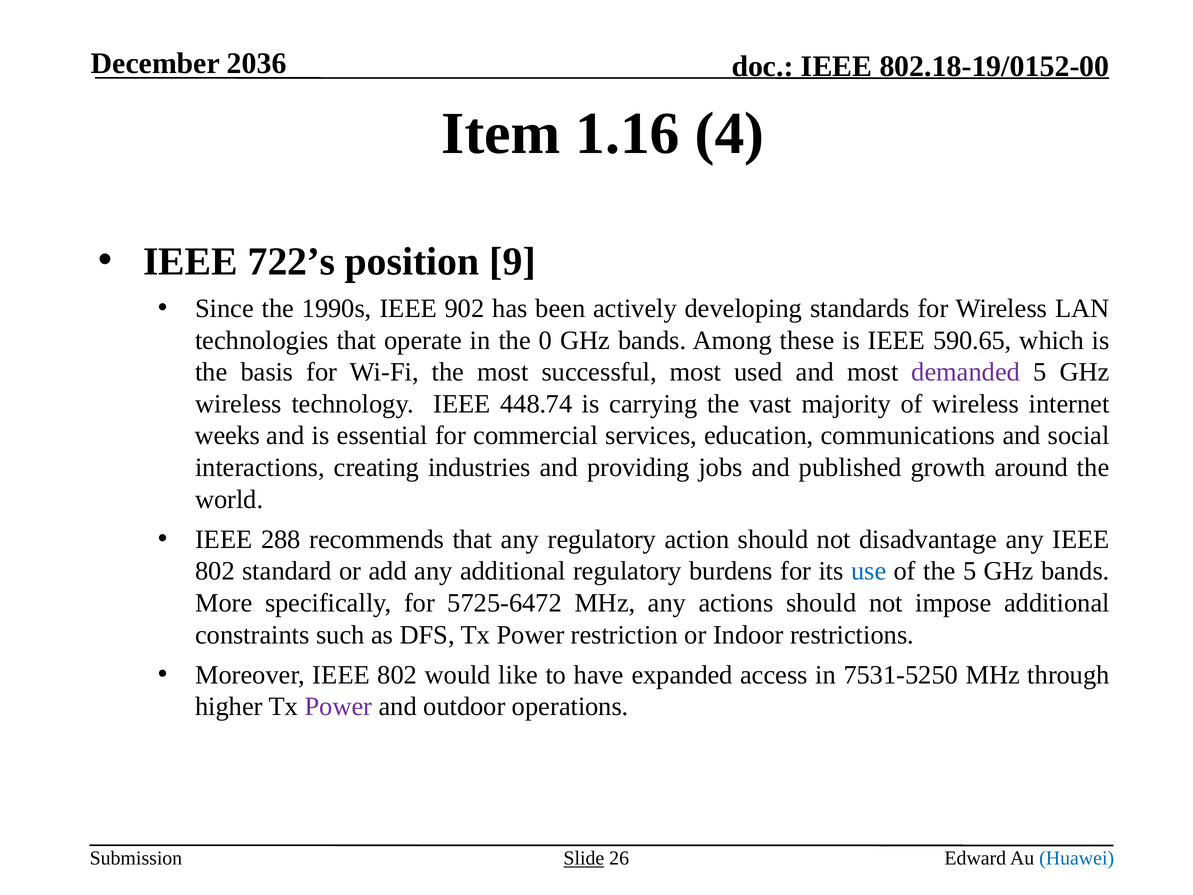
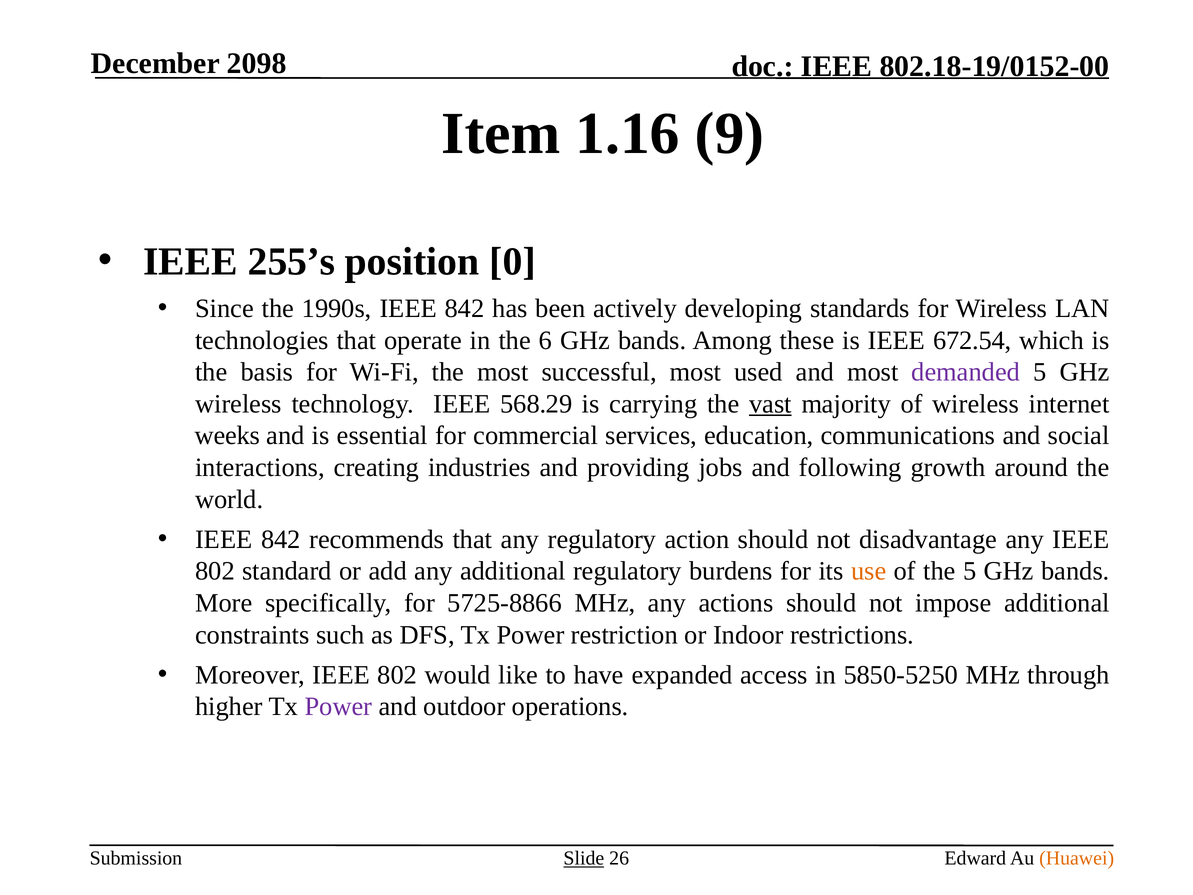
2036: 2036 -> 2098 (257, 63)
4: 4 -> 9 (730, 133)
722’s: 722’s -> 255’s (292, 261)
9: 9 -> 0 (513, 261)
1990s IEEE 902: 902 -> 842 (465, 308)
0: 0 -> 6 (546, 340)
590.65: 590.65 -> 672.54 (972, 340)
448.74: 448.74 -> 568.29 (536, 404)
vast underline: none -> present (770, 404)
published: published -> following (850, 467)
288: 288 -> 842 (281, 539)
use colour: blue -> orange (869, 571)
5725-6472: 5725-6472 -> 5725-8866 (505, 603)
7531-5250: 7531-5250 -> 5850-5250 (901, 675)
Huawei colour: blue -> orange (1077, 858)
